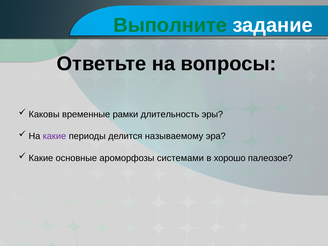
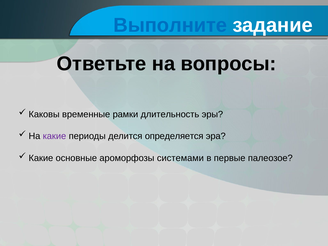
Выполните colour: green -> blue (170, 25)
называемому: называемому -> определяется (174, 136)
хорошо: хорошо -> первые (230, 158)
